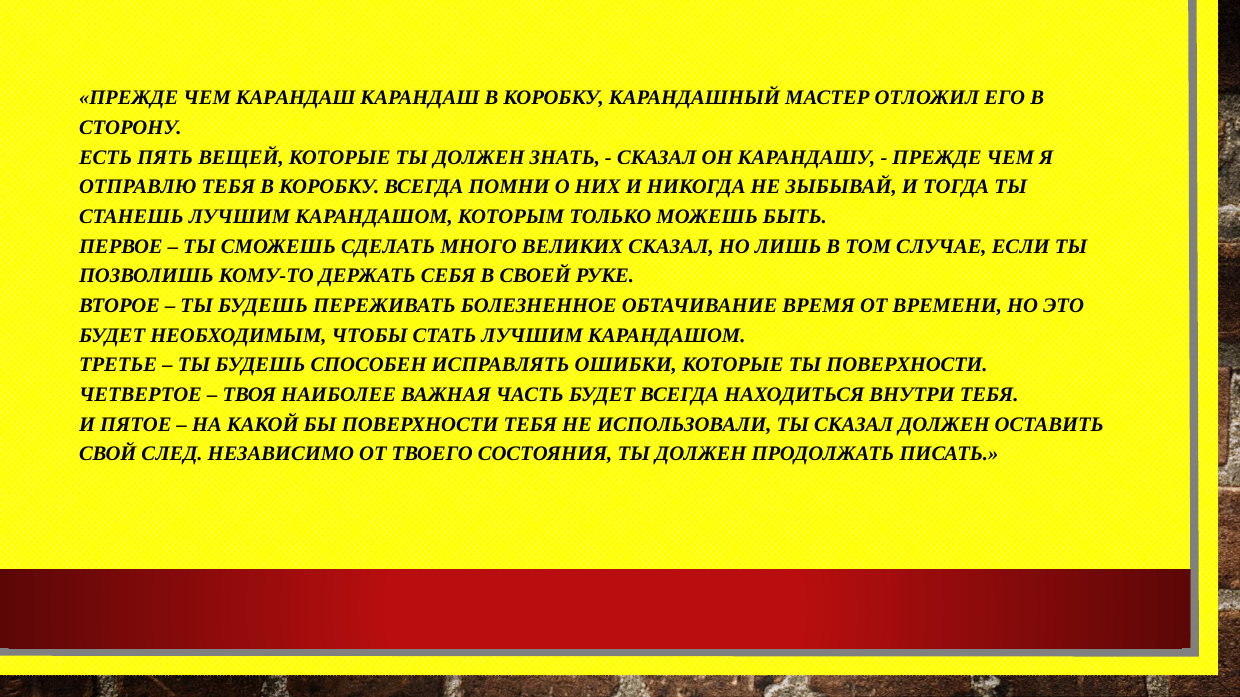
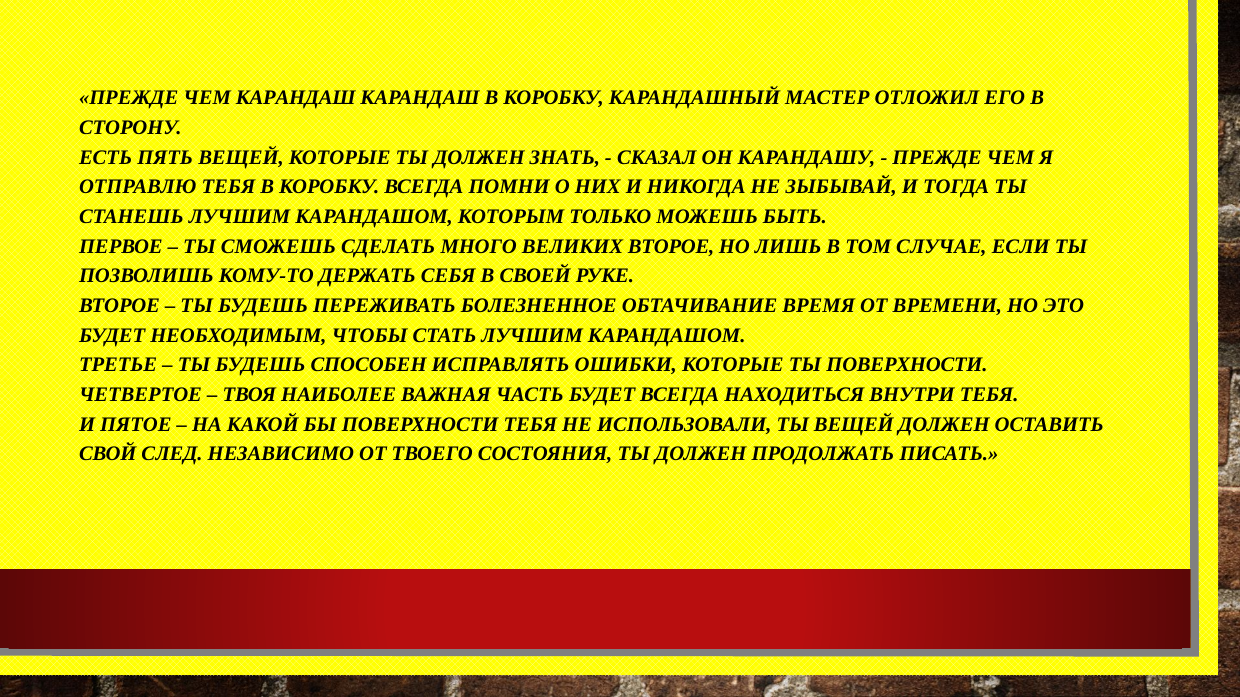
ВЕЛИКИХ СКАЗАЛ: СКАЗАЛ -> ВТОРОЕ (671, 247)
ТЫ СКАЗАЛ: СКАЗАЛ -> ВЕЩЕЙ (854, 425)
